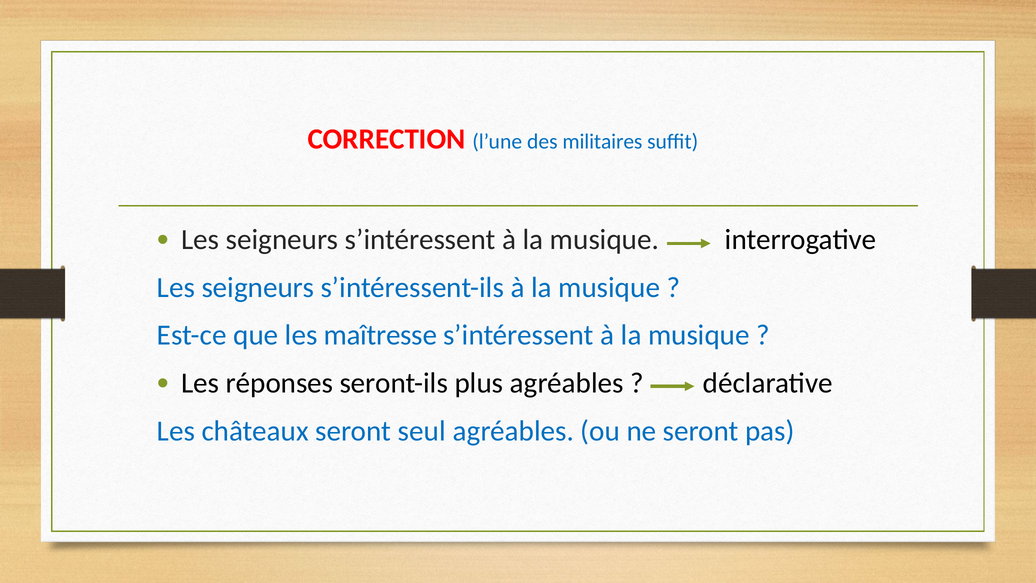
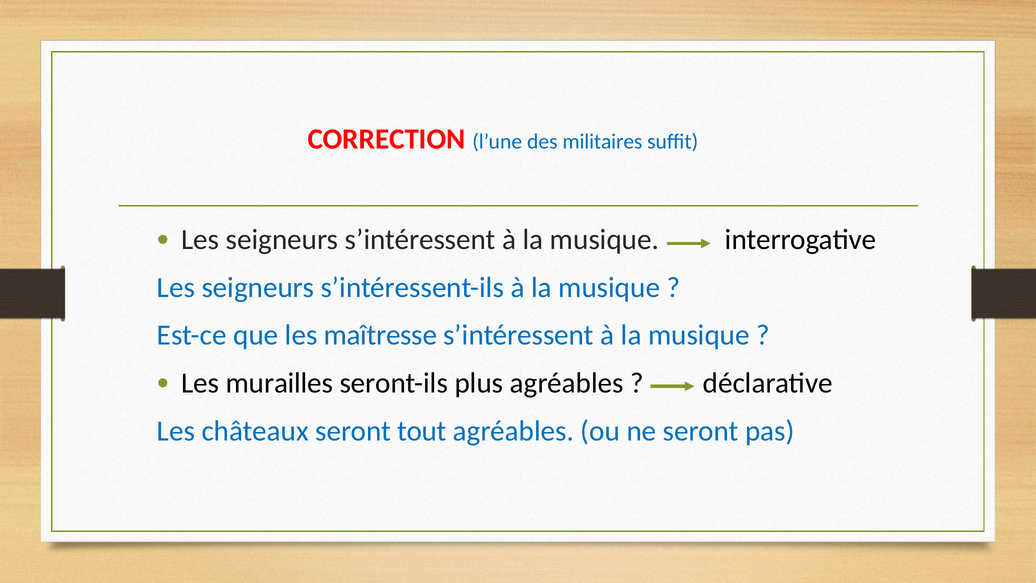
réponses: réponses -> murailles (280, 383)
seul: seul -> tout (422, 431)
